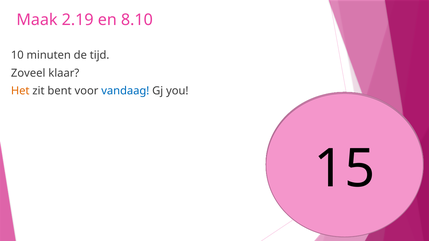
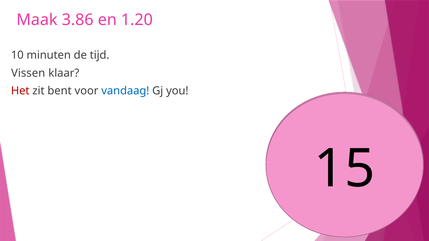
2.19: 2.19 -> 3.86 (78, 20)
8.10: 8.10 -> 1.20 (137, 20)
Zoveel: Zoveel -> Vissen (28, 73)
Het colour: orange -> red (20, 91)
